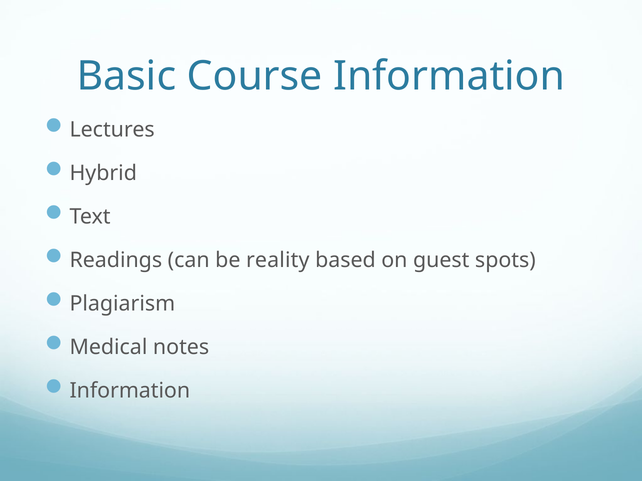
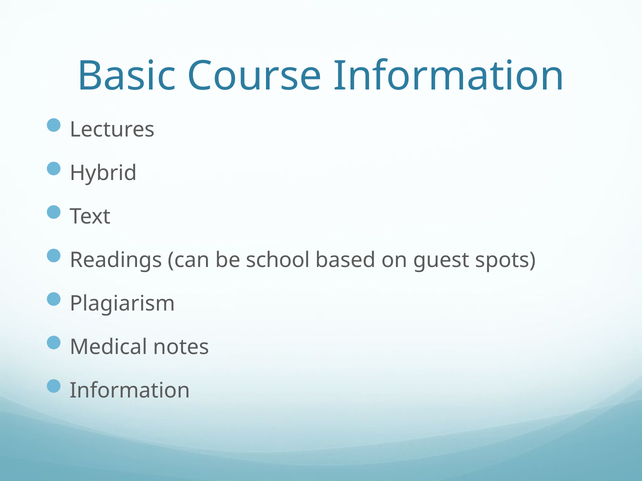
reality: reality -> school (278, 260)
